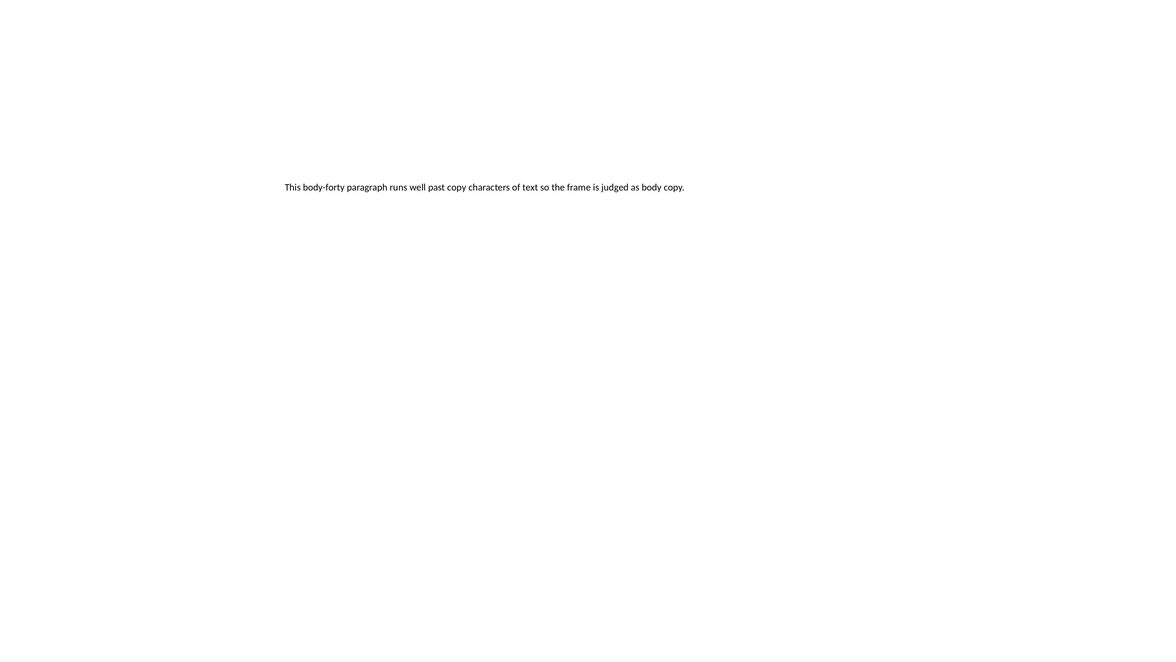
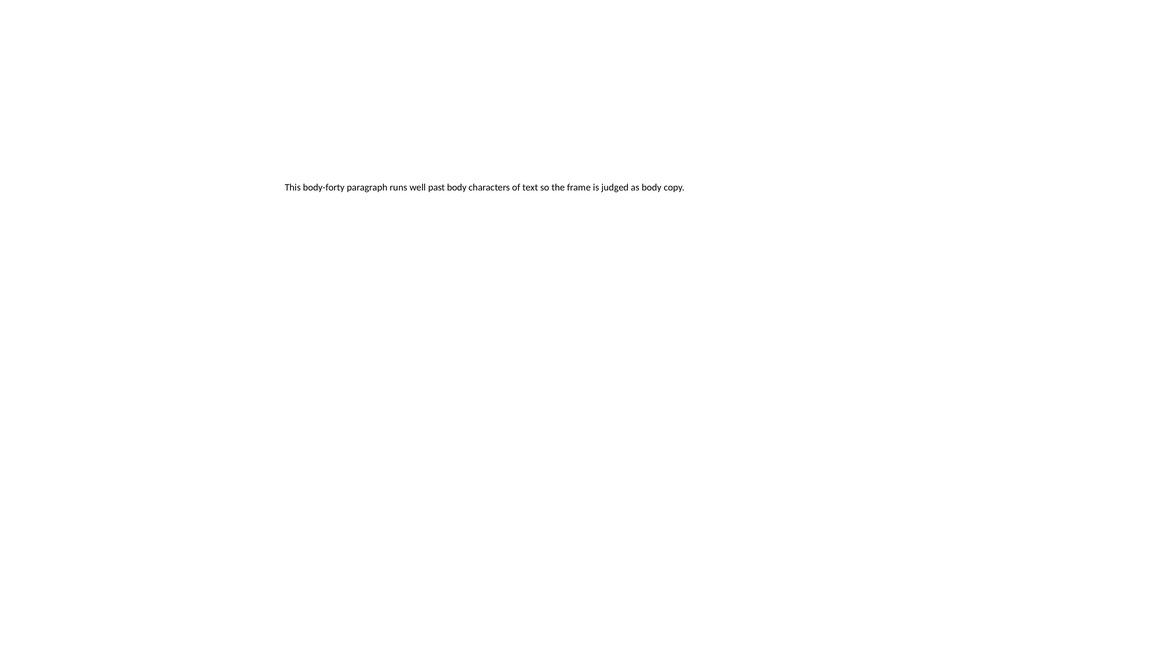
past copy: copy -> body (457, 187)
